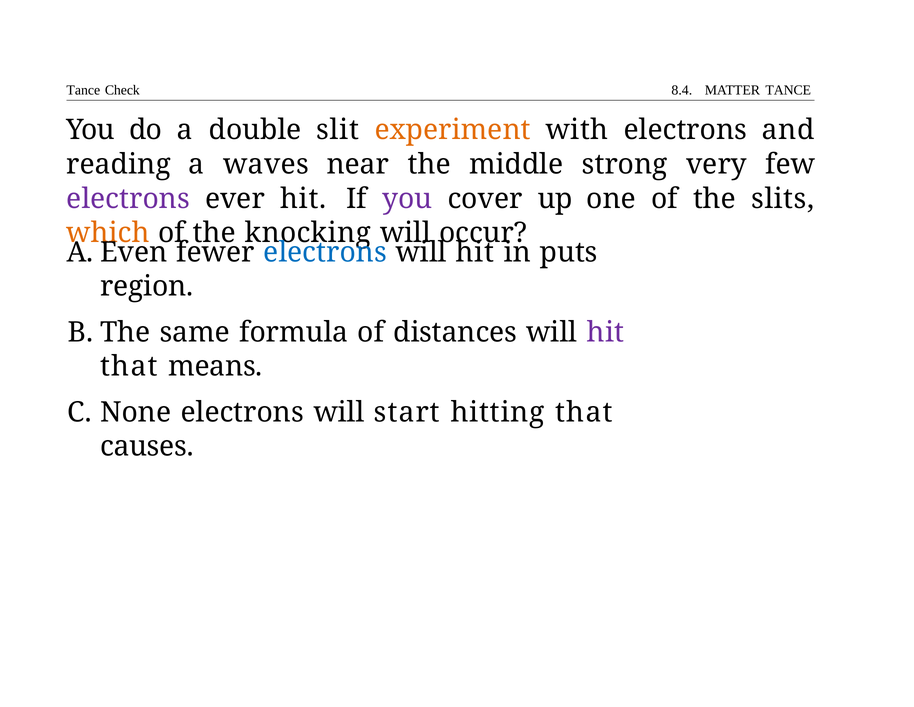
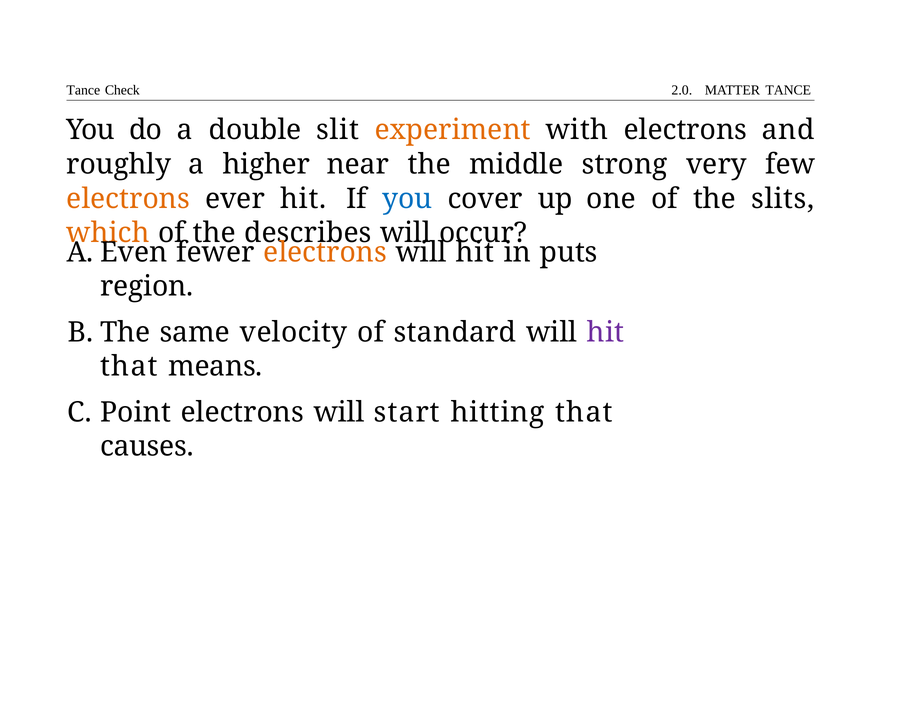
8.4: 8.4 -> 2.0 (682, 90)
reading: reading -> roughly (119, 164)
waves: waves -> higher (266, 164)
electrons colour: purple -> orange (128, 198)
you colour: purple -> blue (407, 198)
knocking: knocking -> describes (308, 233)
electrons colour: blue -> orange (325, 252)
formula: formula -> velocity (294, 332)
distances: distances -> standard (455, 332)
None: None -> Point (136, 412)
